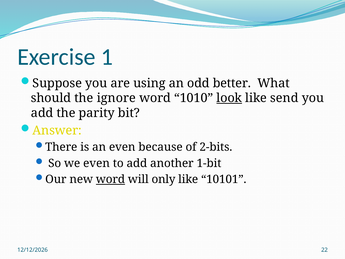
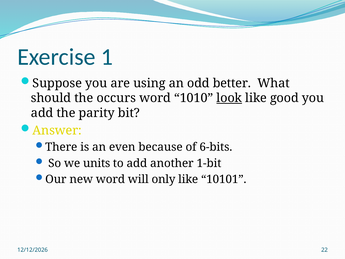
ignore: ignore -> occurs (116, 98)
send: send -> good (284, 98)
2-bits: 2-bits -> 6-bits (216, 147)
we even: even -> units (97, 163)
word underline: present -> none (110, 179)
